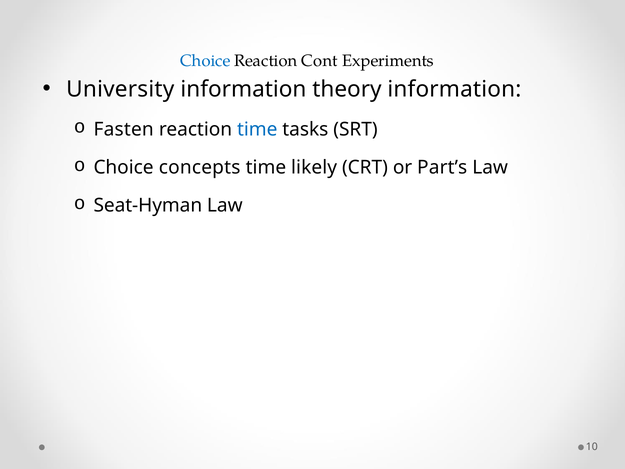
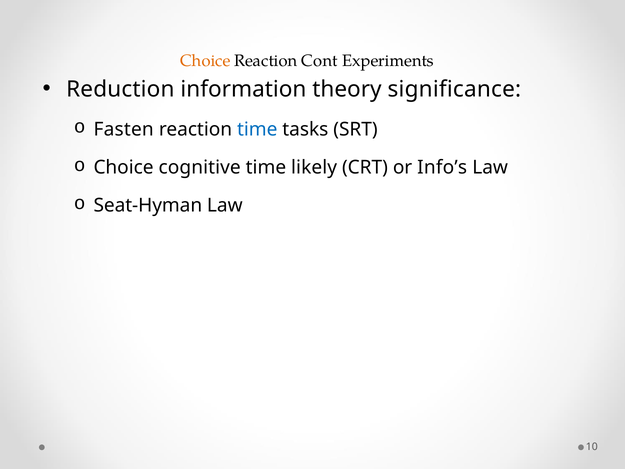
Choice colour: blue -> orange (205, 61)
University: University -> Reduction (120, 89)
theory information: information -> significance (454, 89)
concepts: concepts -> cognitive (200, 167)
Part’s: Part’s -> Info’s (442, 167)
